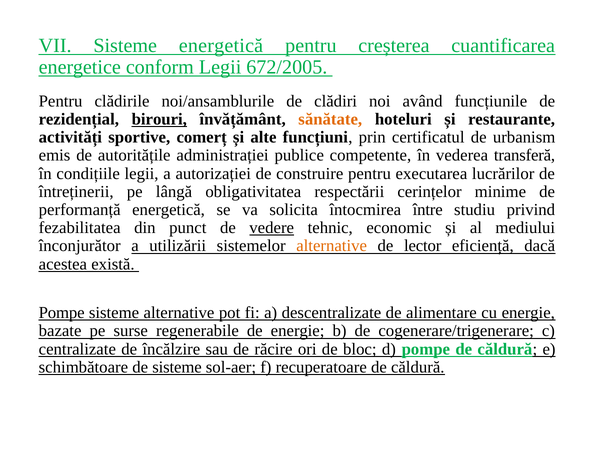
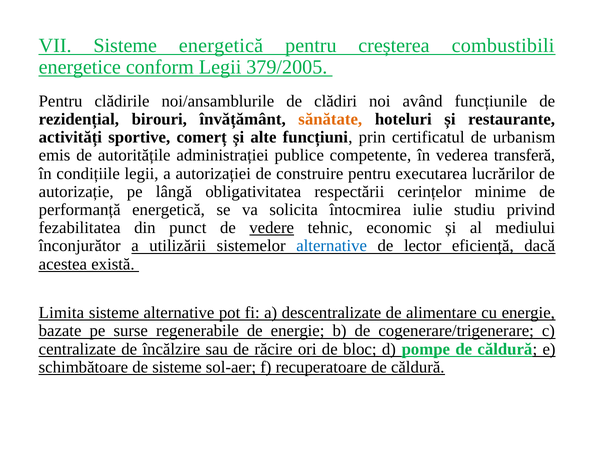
cuantificarea: cuantificarea -> combustibili (503, 46)
672/2005: 672/2005 -> 379/2005 (287, 67)
birouri underline: present -> none (159, 119)
întreținerii: întreținerii -> autorizație (76, 192)
între: între -> iulie (428, 210)
alternative colour: orange -> blue (332, 246)
Pompe: Pompe -> Limita (61, 313)
